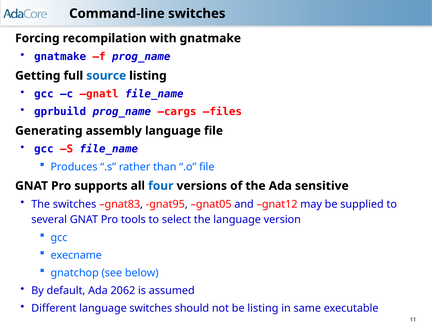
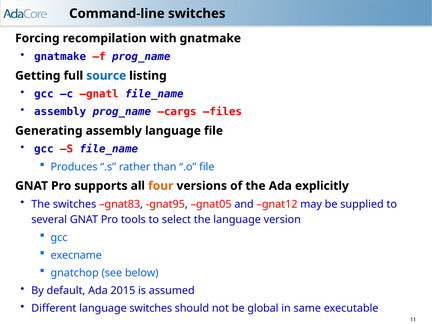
gprbuild: gprbuild -> assembly (60, 112)
four colour: blue -> orange (161, 186)
sensitive: sensitive -> explicitly (322, 186)
2062: 2062 -> 2015 (123, 291)
be listing: listing -> global (263, 308)
